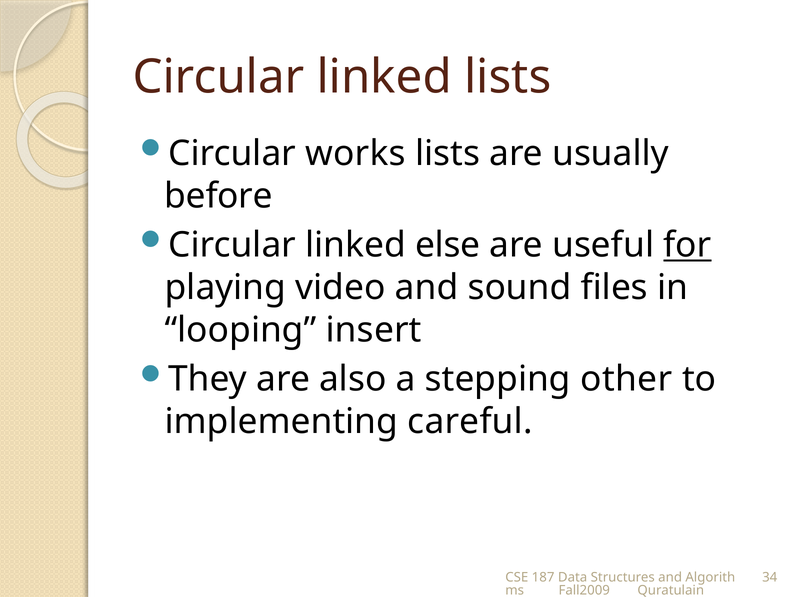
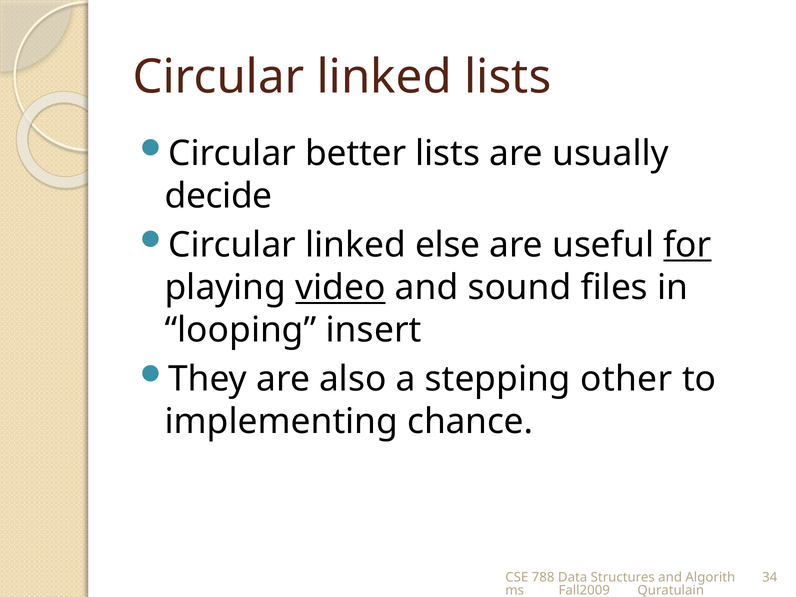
works: works -> better (356, 154)
before: before -> decide (219, 196)
video underline: none -> present (340, 288)
careful: careful -> chance (470, 422)
187: 187 -> 788 (543, 577)
